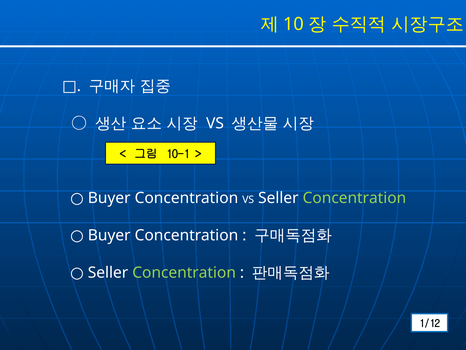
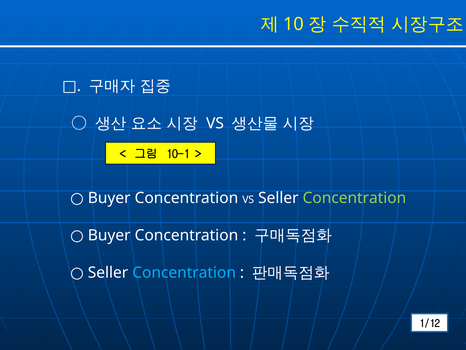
Concentration colour: light green -> light blue (184, 272)
